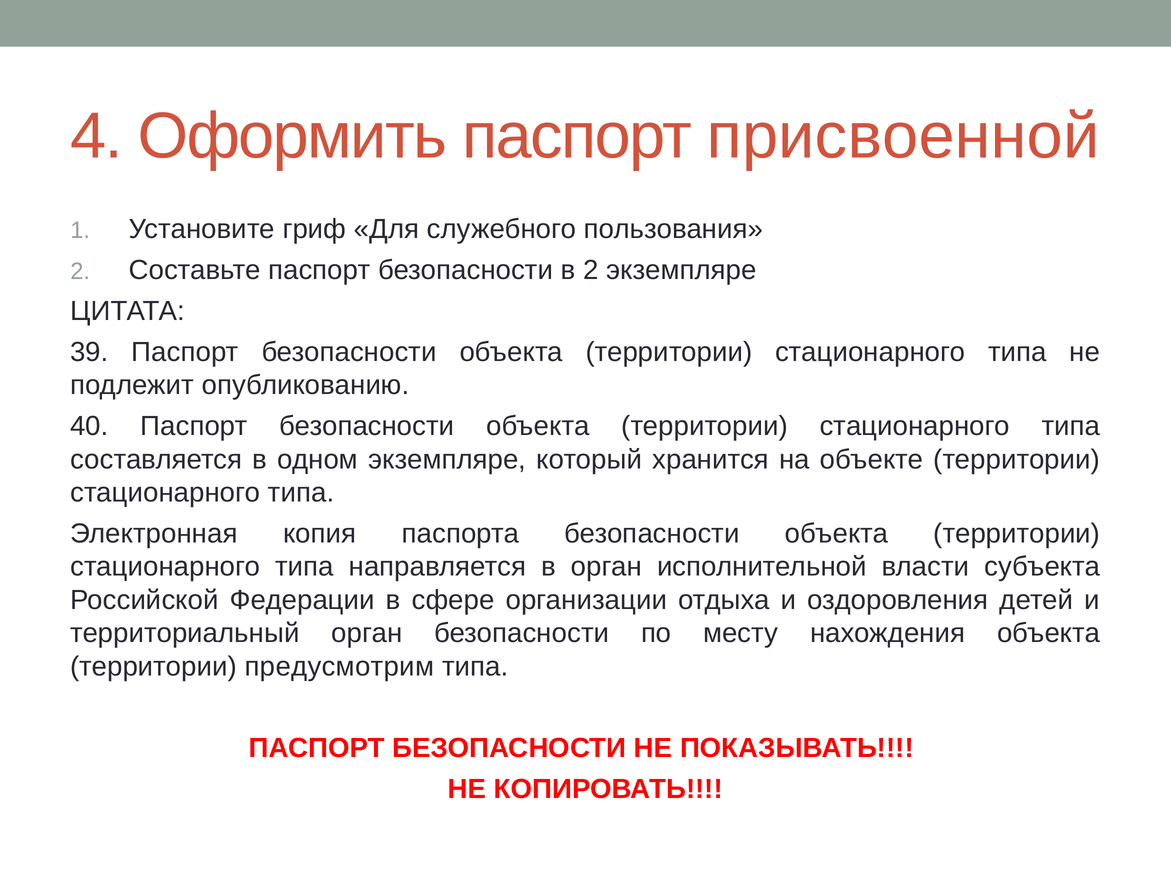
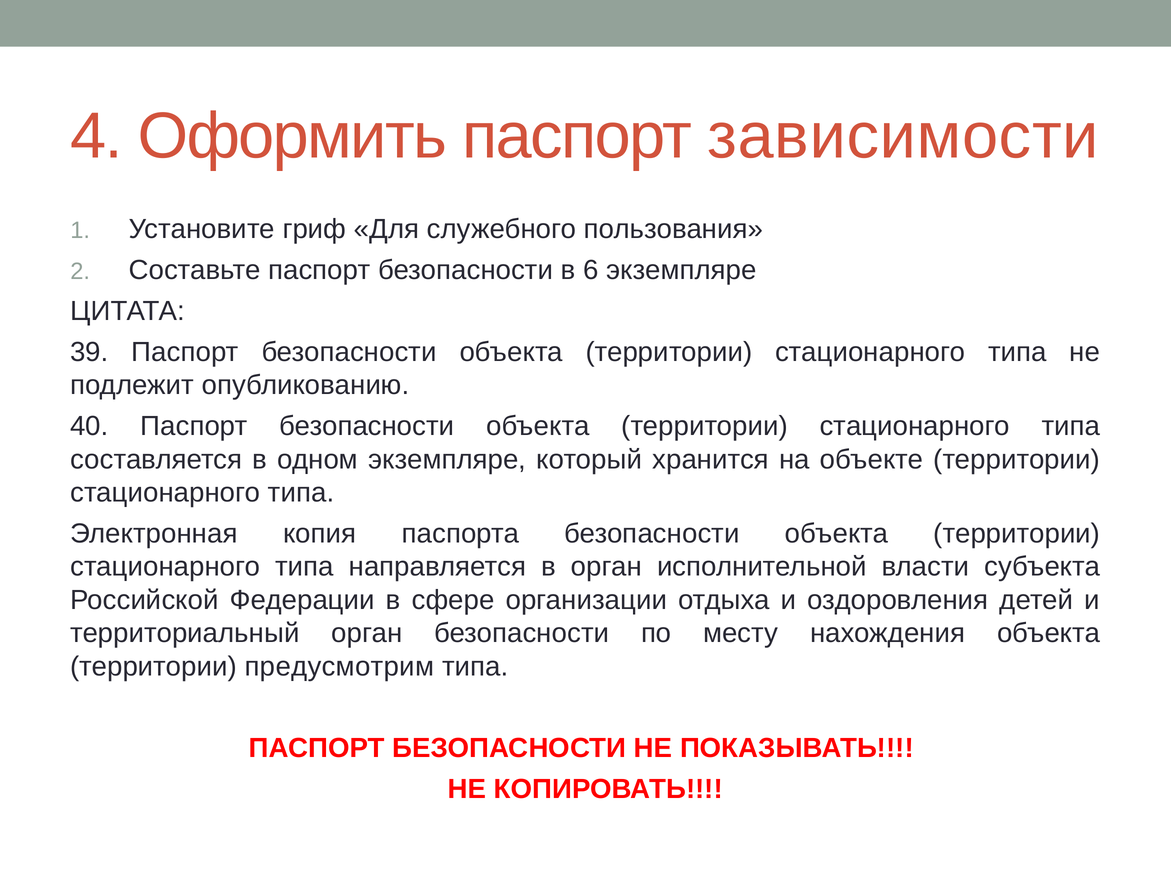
присвоенной: присвоенной -> зависимости (903, 136)
в 2: 2 -> 6 (591, 270)
